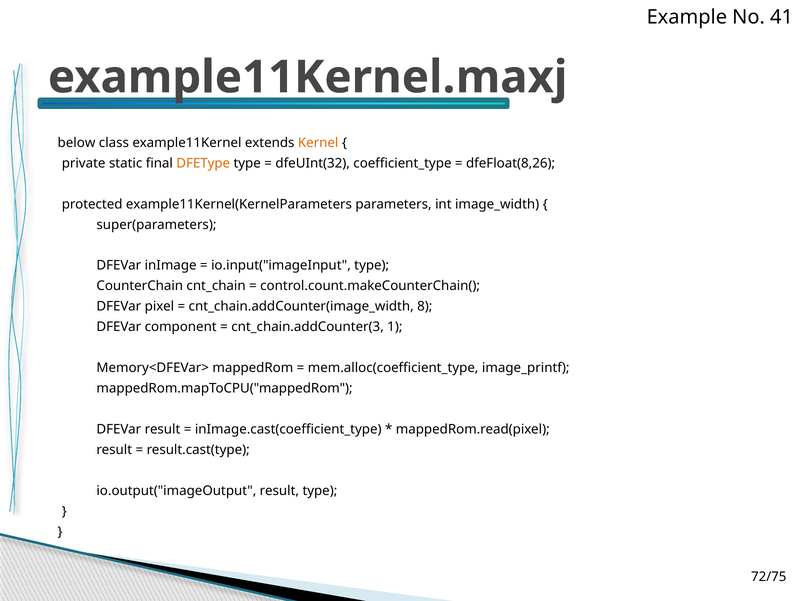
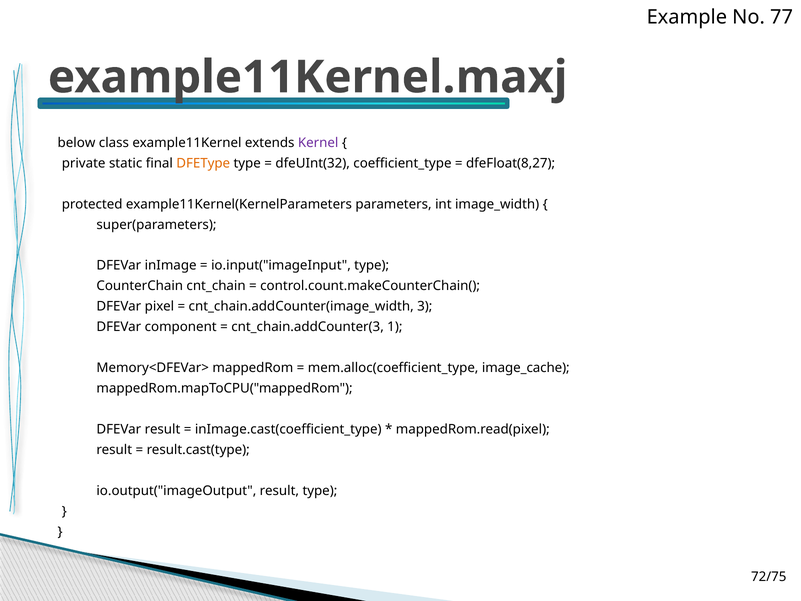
41: 41 -> 77 (782, 17)
Kernel colour: orange -> purple (318, 143)
dfeFloat(8,26: dfeFloat(8,26 -> dfeFloat(8,27 (511, 163)
8: 8 -> 3 (425, 306)
image_printf: image_printf -> image_cache (526, 368)
